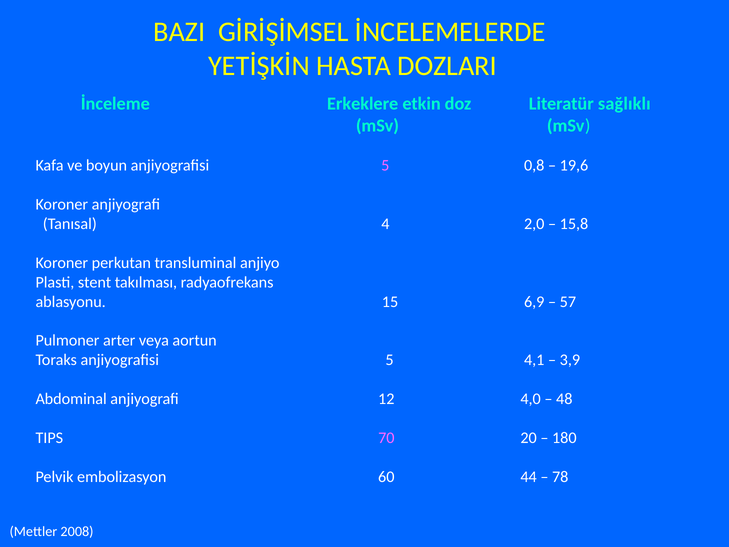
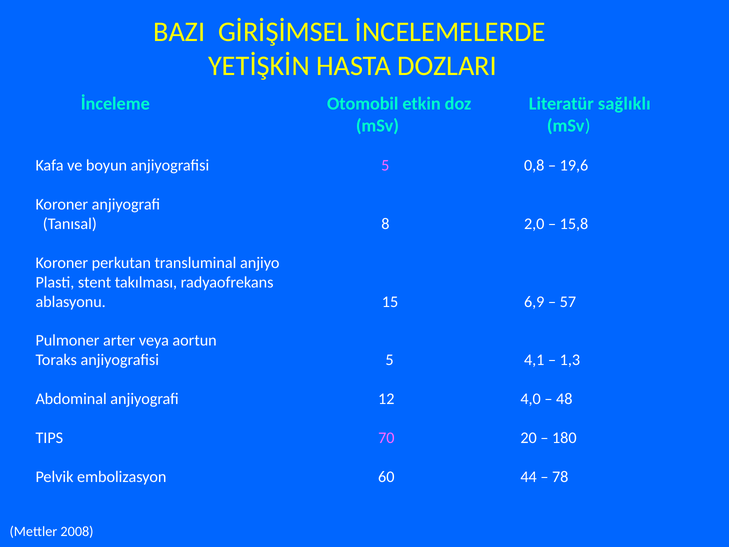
Erkeklere: Erkeklere -> Otomobil (363, 104)
4: 4 -> 8 (385, 224)
3,9: 3,9 -> 1,3 (570, 360)
